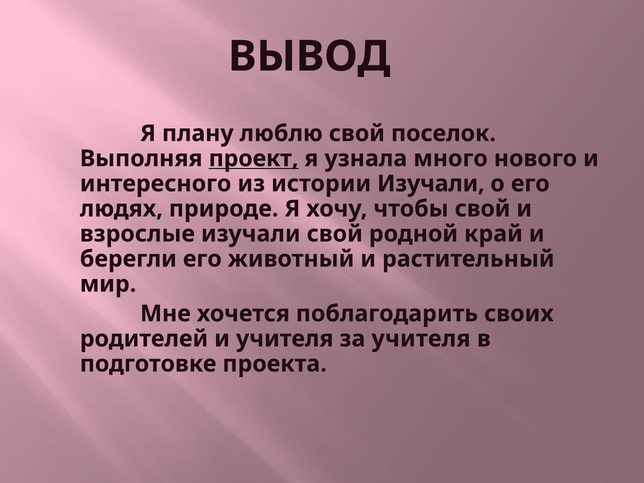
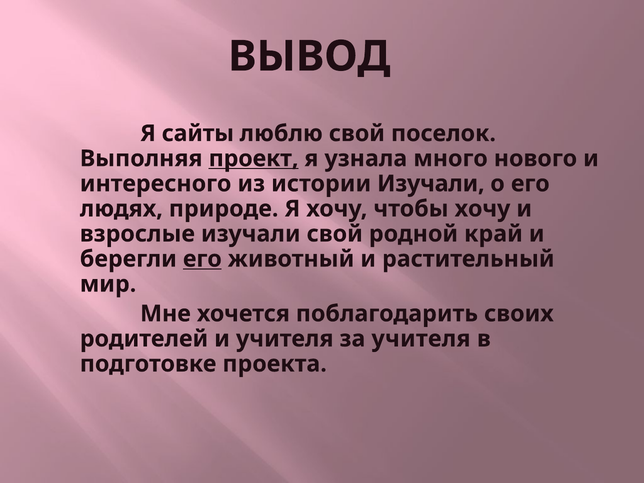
плану: плану -> сайты (198, 133)
чтобы свой: свой -> хочу (482, 209)
его underline: none -> present (202, 259)
